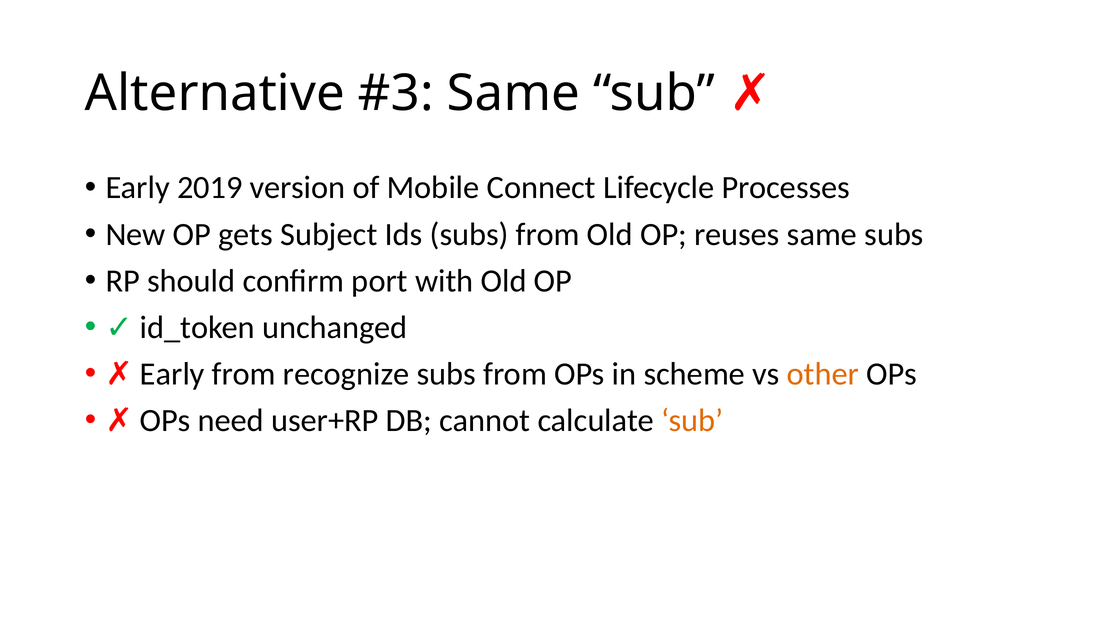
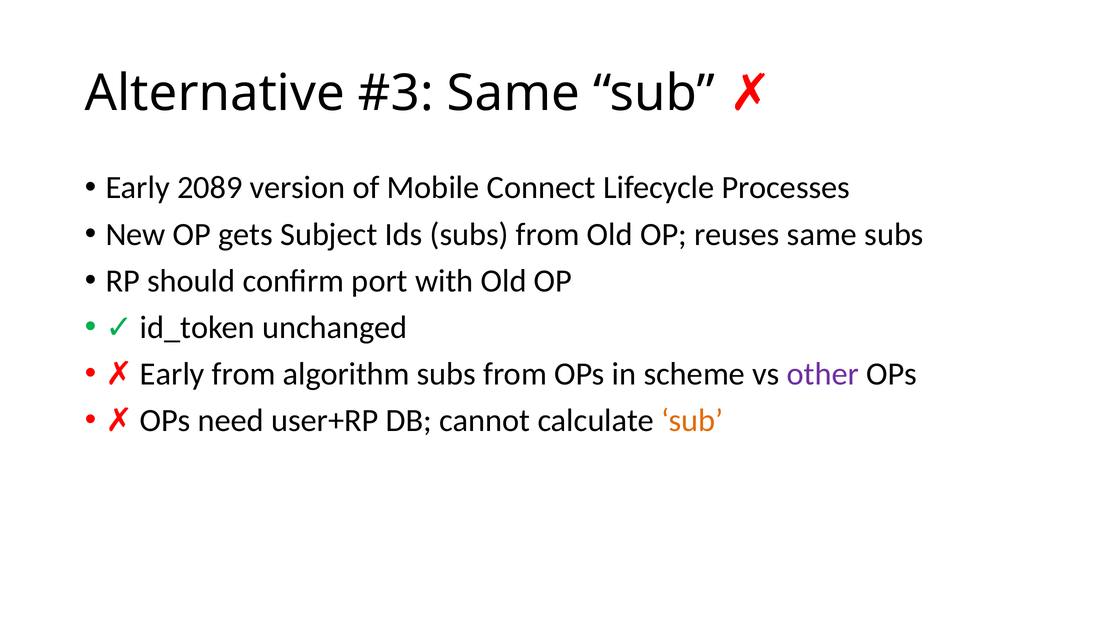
2019: 2019 -> 2089 (210, 188)
recognize: recognize -> algorithm (346, 374)
other colour: orange -> purple (823, 374)
